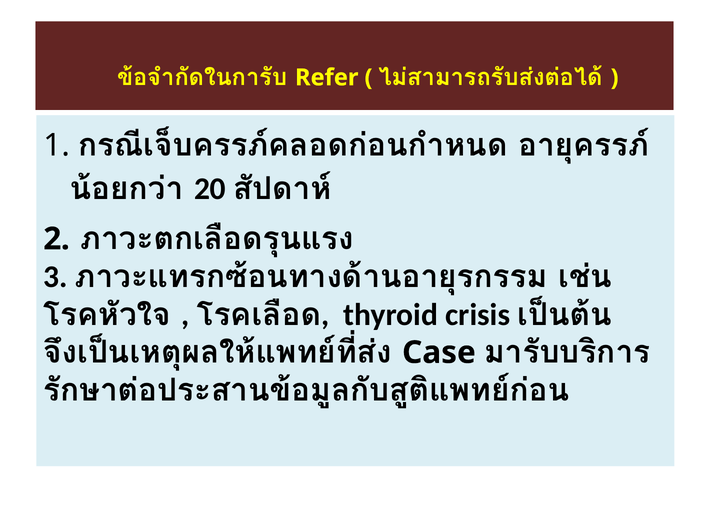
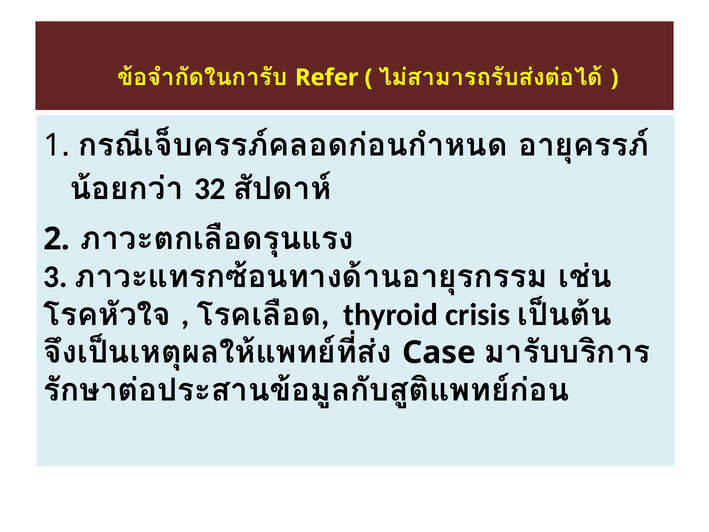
20: 20 -> 32 (210, 189)
